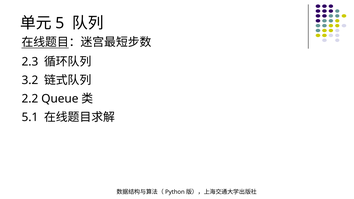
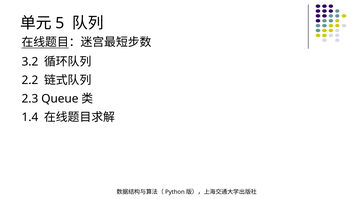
2.3: 2.3 -> 3.2 (30, 62)
3.2: 3.2 -> 2.2 (30, 80)
2.2: 2.2 -> 2.3 (30, 99)
5.1: 5.1 -> 1.4 (30, 117)
